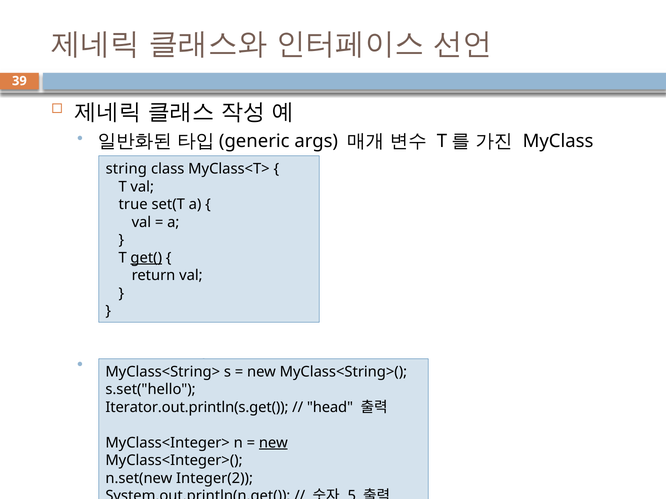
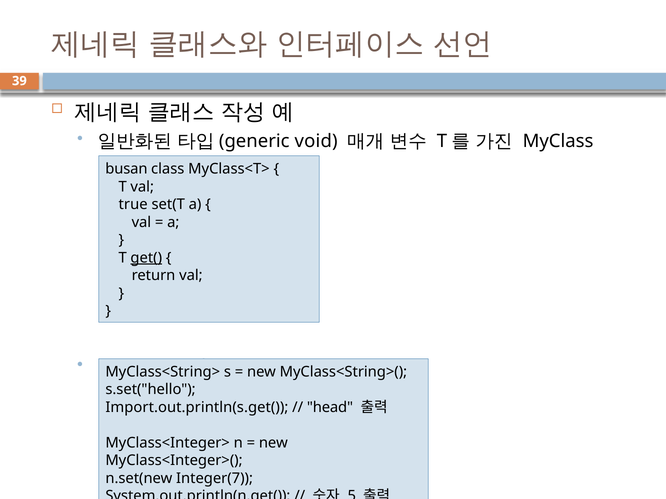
args: args -> void (316, 141)
string: string -> busan (126, 169)
Iterator.out.println(s.get(: Iterator.out.println(s.get( -> Import.out.println(s.get( (197, 408)
new underline: present -> none (273, 443)
Integer(2: Integer(2 -> Integer(7 (215, 479)
